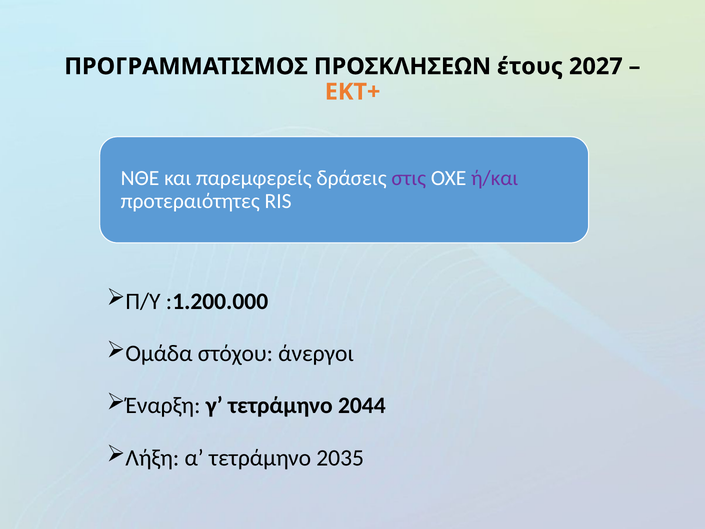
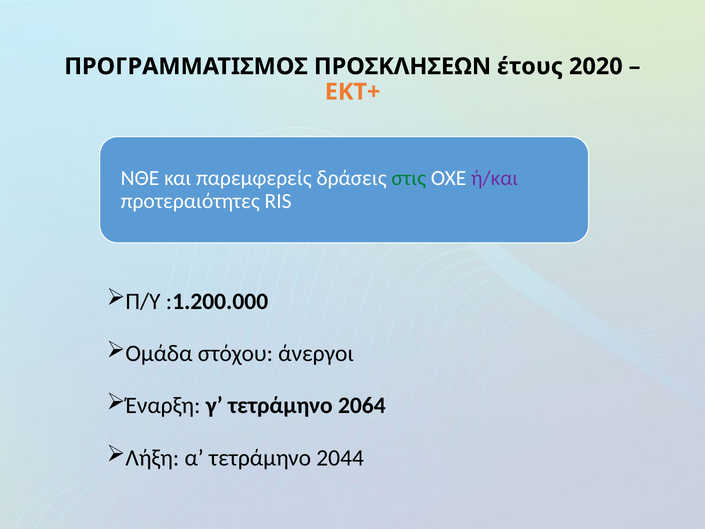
2027: 2027 -> 2020 (596, 66)
στις colour: purple -> green (409, 178)
2044: 2044 -> 2064 (362, 406)
2035: 2035 -> 2044 (340, 458)
